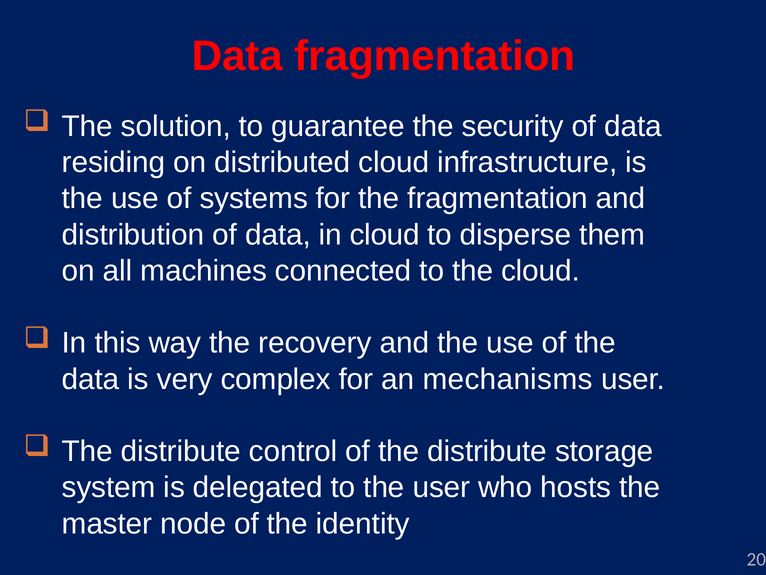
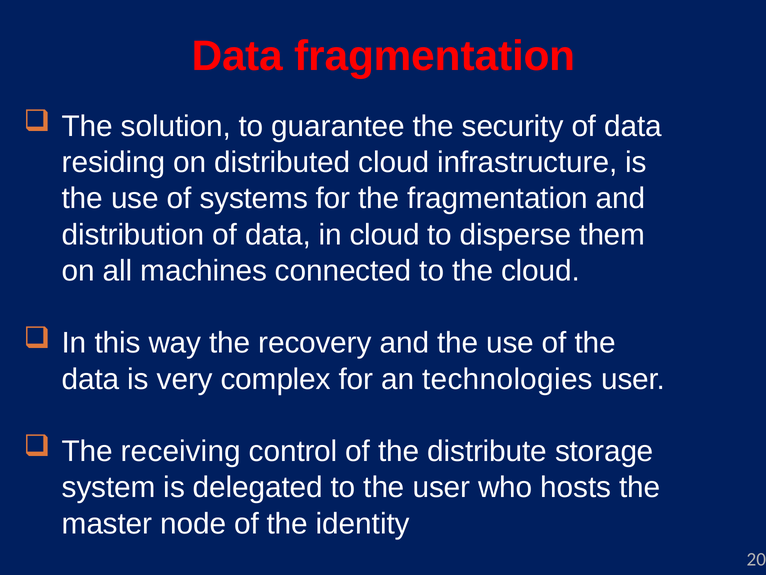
mechanisms: mechanisms -> technologies (508, 379)
distribute: distribute -> receiving (181, 451)
